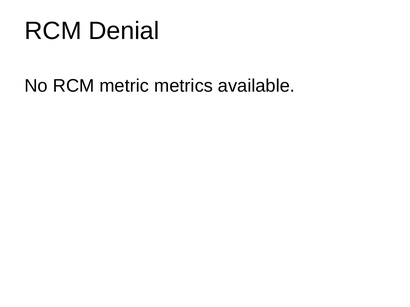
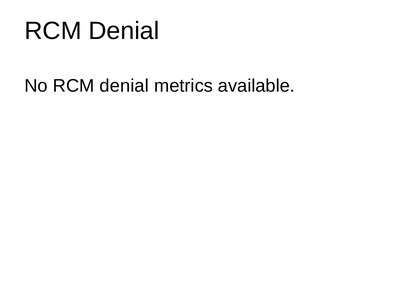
No RCM metric: metric -> denial (124, 86)
